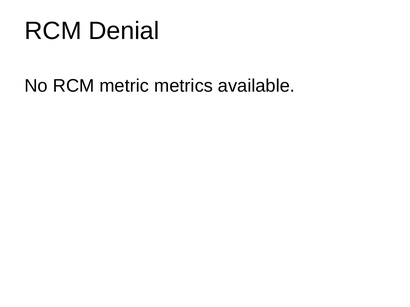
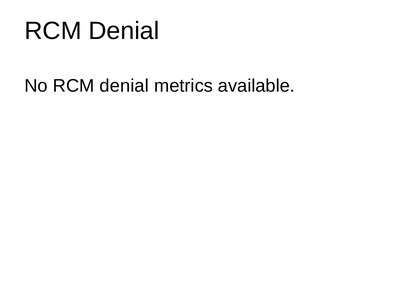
No RCM metric: metric -> denial (124, 86)
